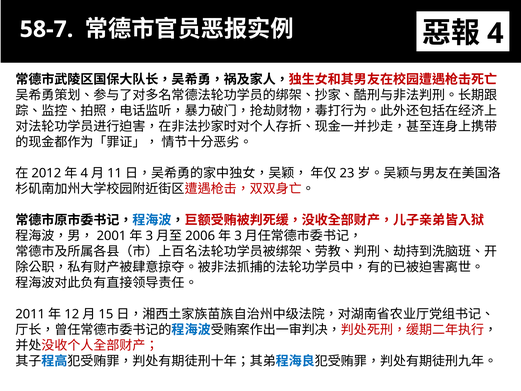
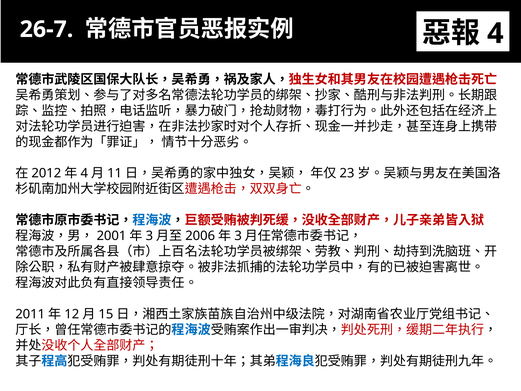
58-7: 58-7 -> 26-7 (46, 29)
